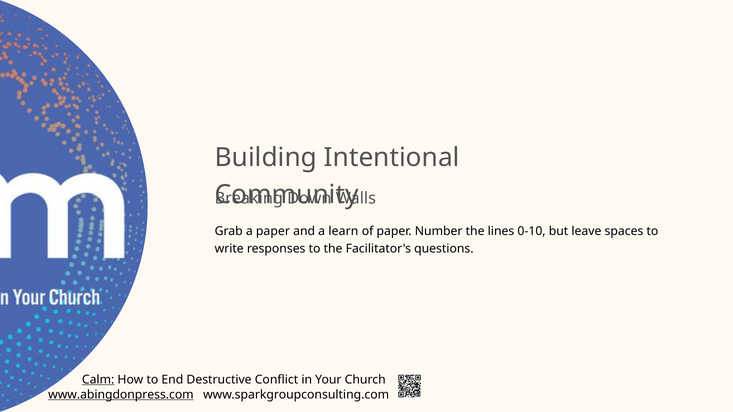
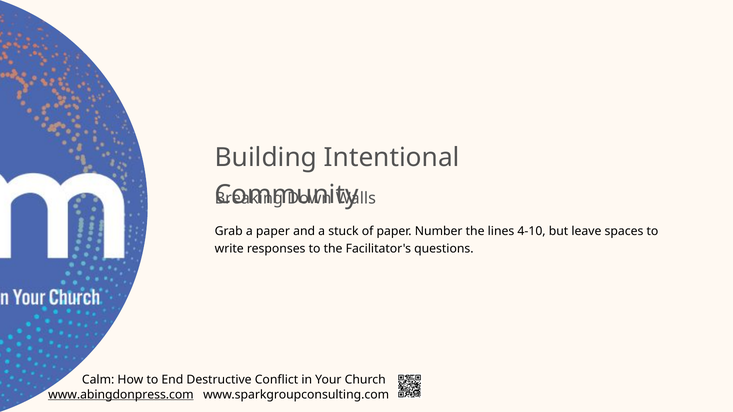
learn: learn -> stuck (343, 232)
0-10: 0-10 -> 4-10 (532, 232)
Calm underline: present -> none (98, 380)
